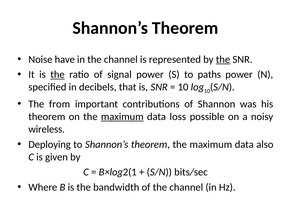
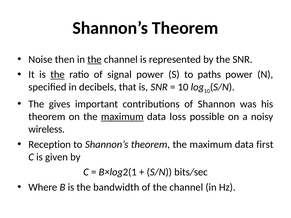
have: have -> then (65, 59)
the underline: none -> present (94, 59)
the underline: present -> none (223, 59)
from: from -> gives (60, 104)
Deploying: Deploying -> Reception (50, 145)
also: also -> first (265, 145)
